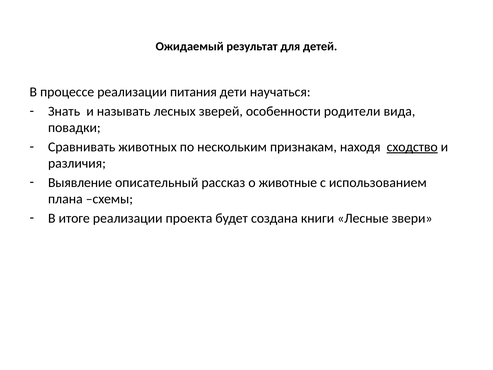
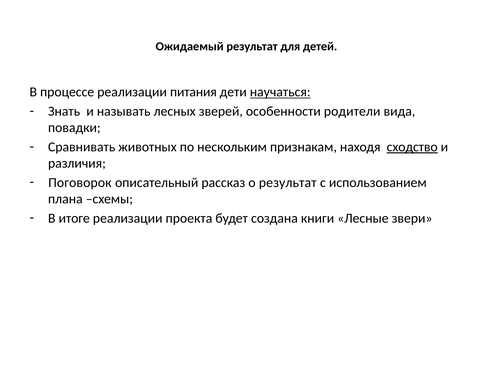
научаться underline: none -> present (280, 92)
Выявление: Выявление -> Поговорок (80, 182)
о животные: животные -> результат (288, 182)
